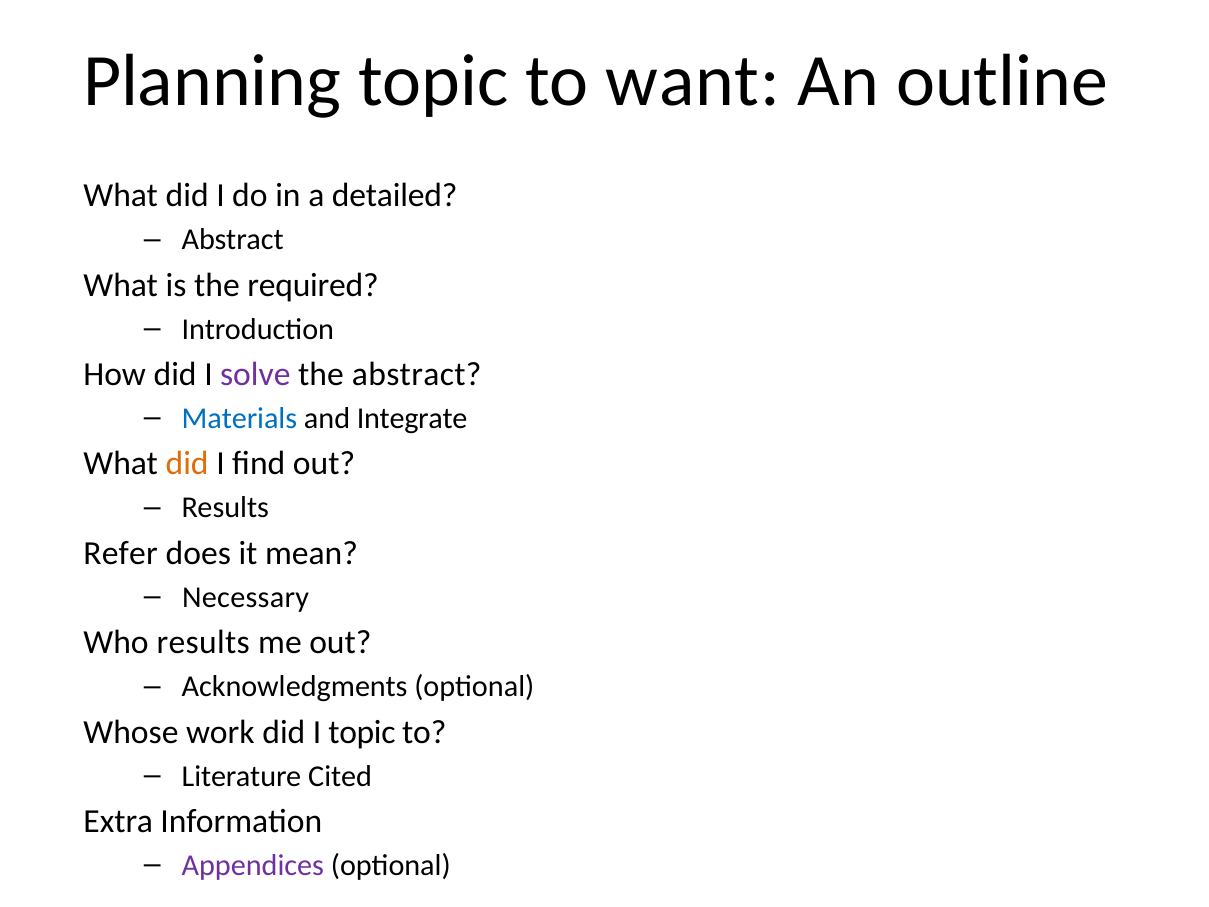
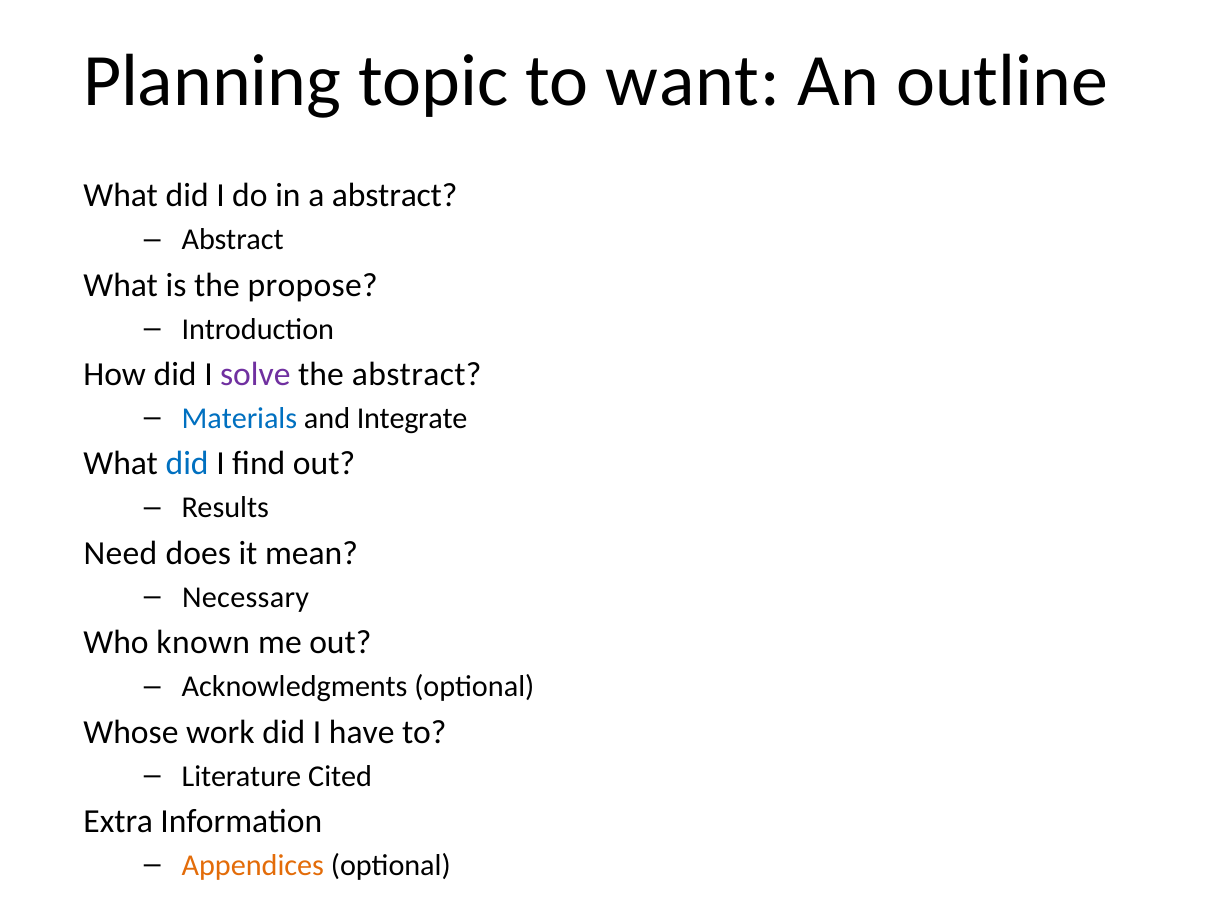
a detailed: detailed -> abstract (395, 196)
required: required -> propose (313, 285)
did colour: orange -> blue (187, 464)
Refer: Refer -> Need (121, 553)
Who results: results -> known (203, 642)
I topic: topic -> have (362, 732)
Appendices colour: purple -> orange (253, 865)
